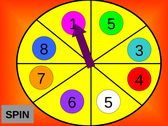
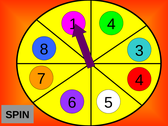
5: 5 -> 4 (111, 24)
